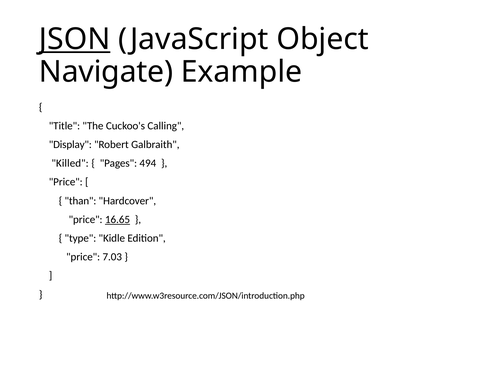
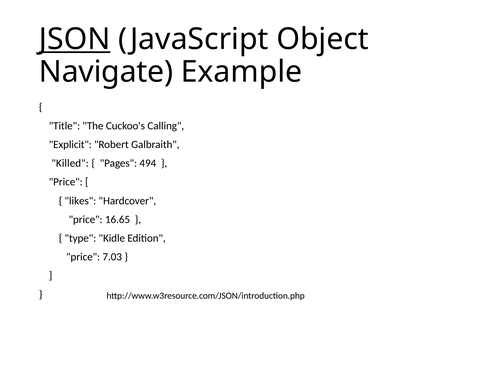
Display: Display -> Explicit (70, 145)
than: than -> likes (80, 201)
16.65 underline: present -> none (117, 220)
